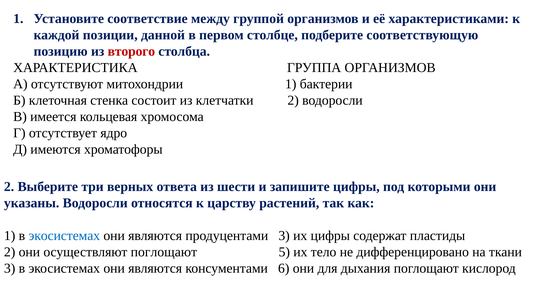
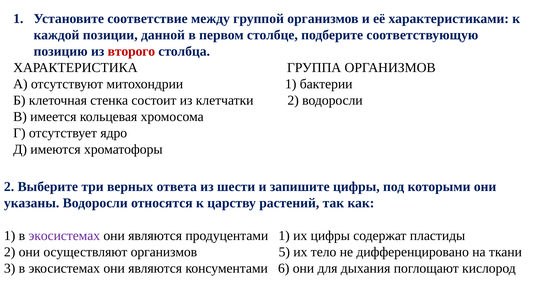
экосистемах colour: blue -> purple (64, 236)
продуцентами 3: 3 -> 1 (284, 236)
осуществляют поглощают: поглощают -> организмов (164, 252)
